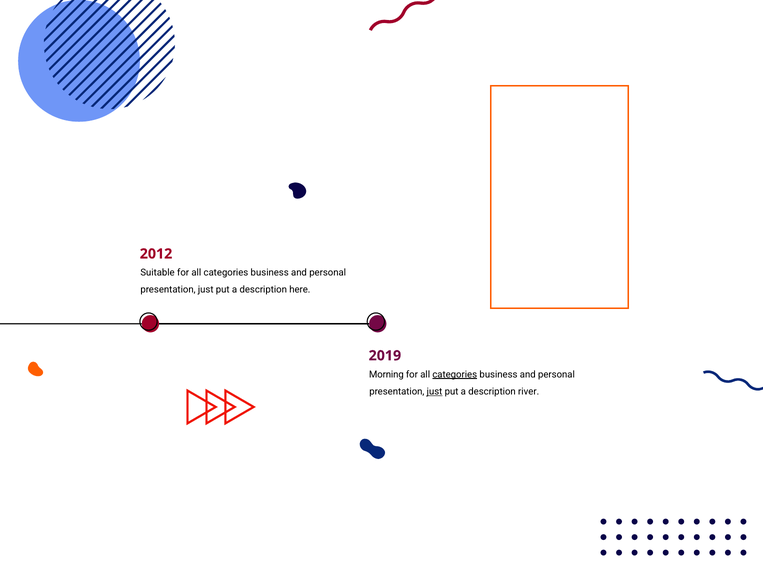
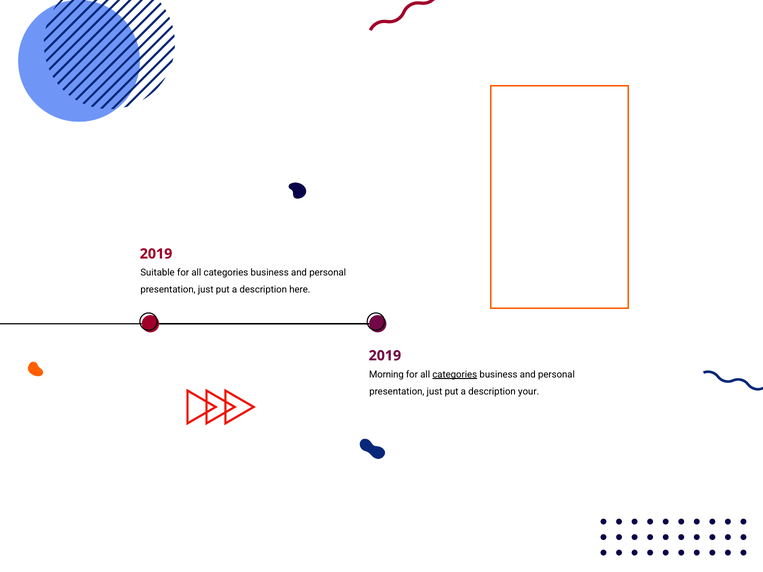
2012: 2012 -> 2019 (156, 254)
just underline: present -> none (435, 392)
river: river -> your (529, 392)
